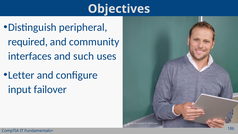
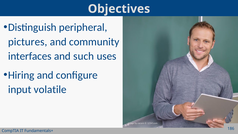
required: required -> pictures (28, 42)
Letter: Letter -> Hiring (21, 75)
failover: failover -> volatile (50, 89)
